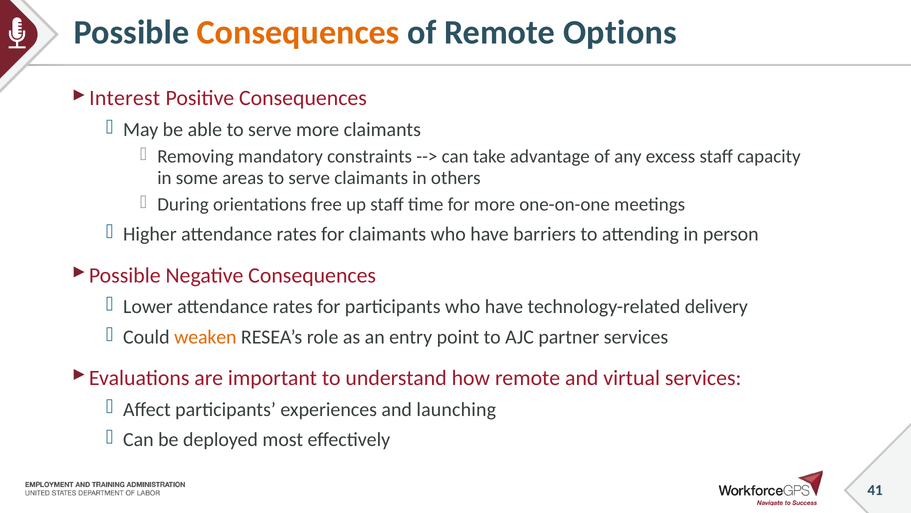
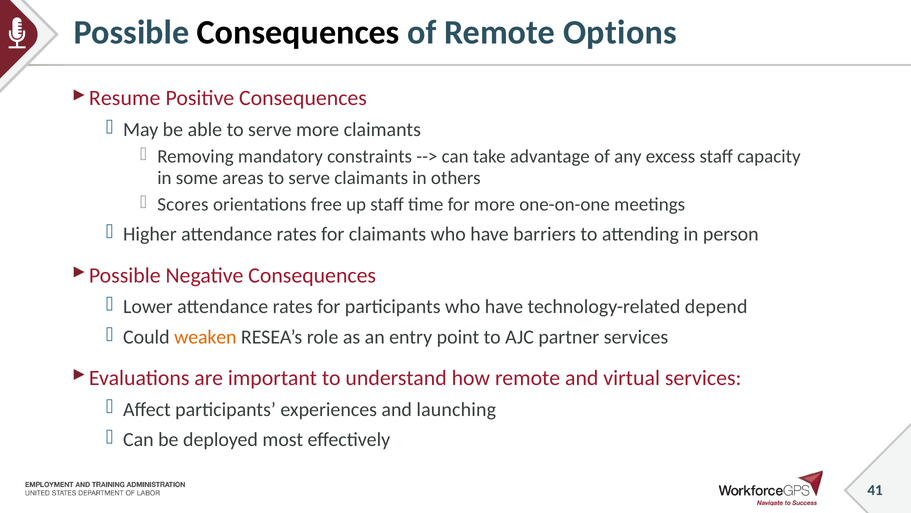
Consequences colour: orange -> black (298, 33)
Interest: Interest -> Resume (125, 98)
During: During -> Scores (183, 204)
delivery: delivery -> depend (716, 306)
